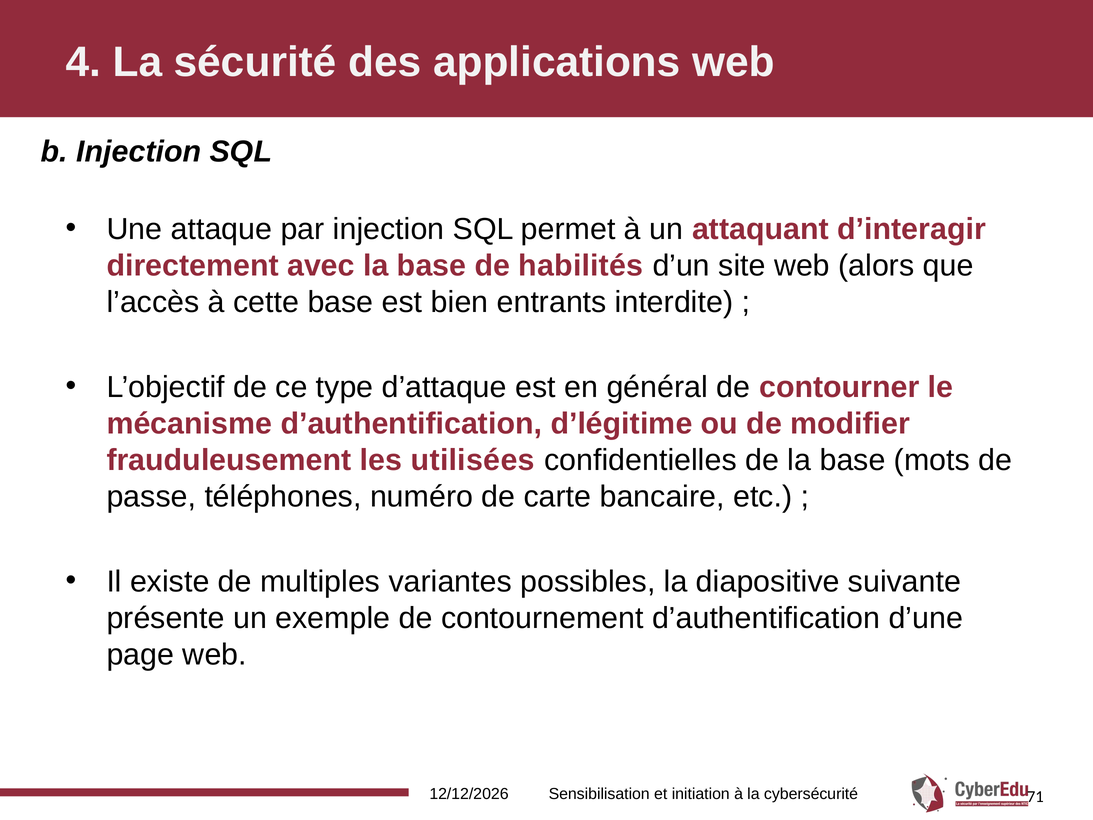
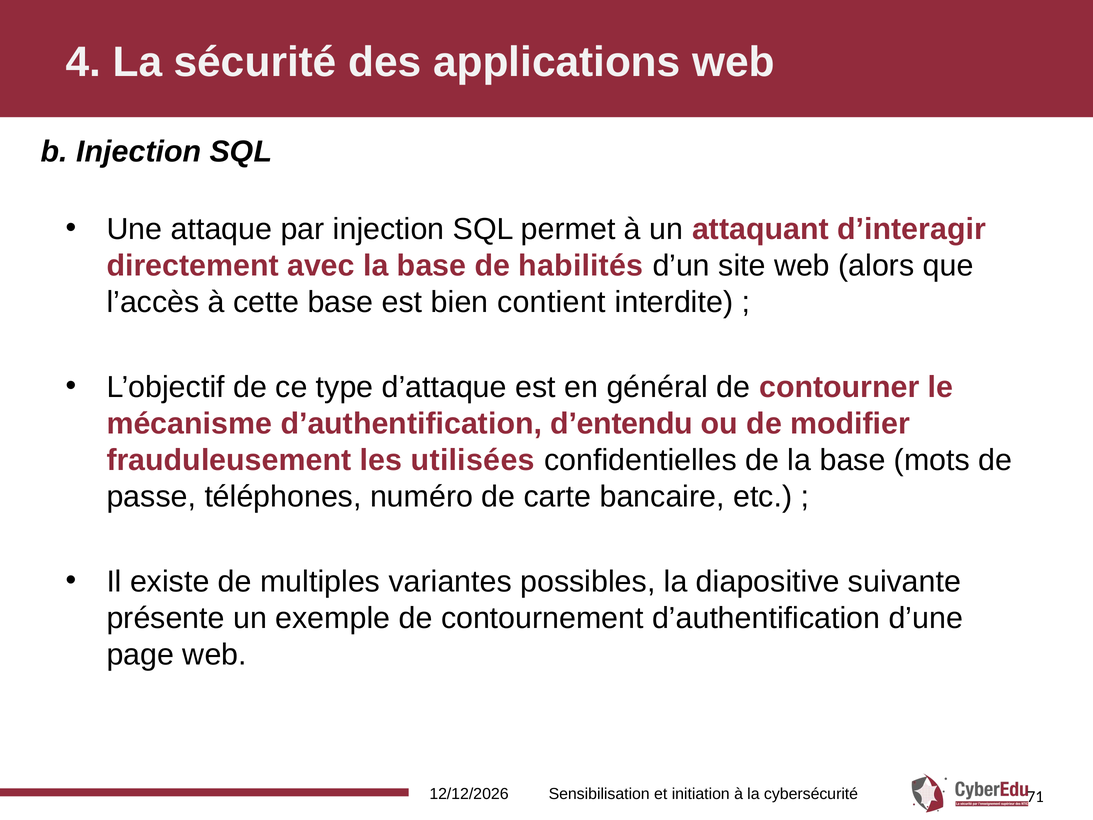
entrants: entrants -> contient (551, 302)
d’légitime: d’légitime -> d’entendu (622, 423)
